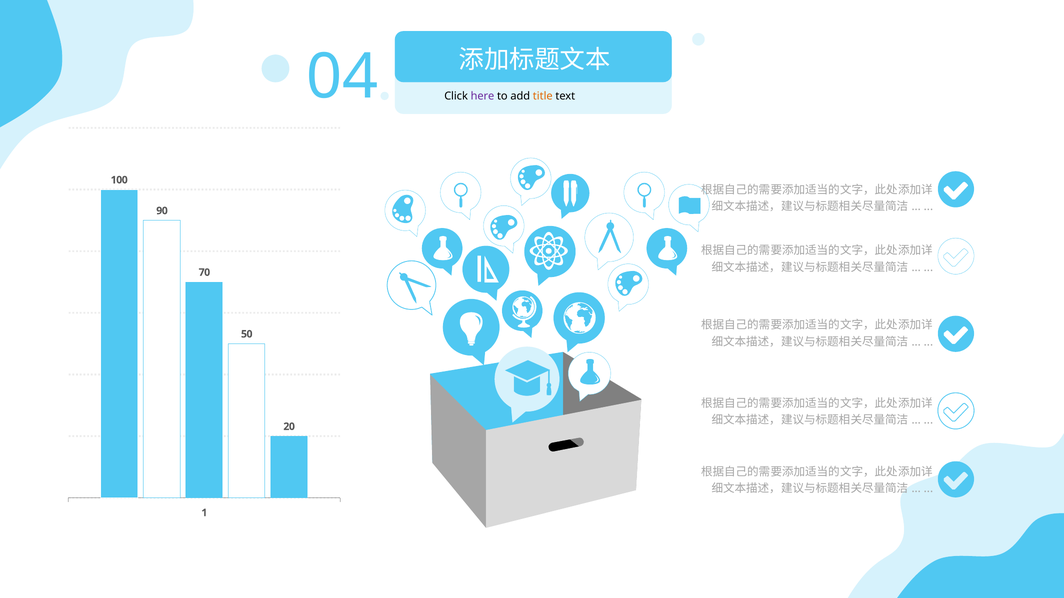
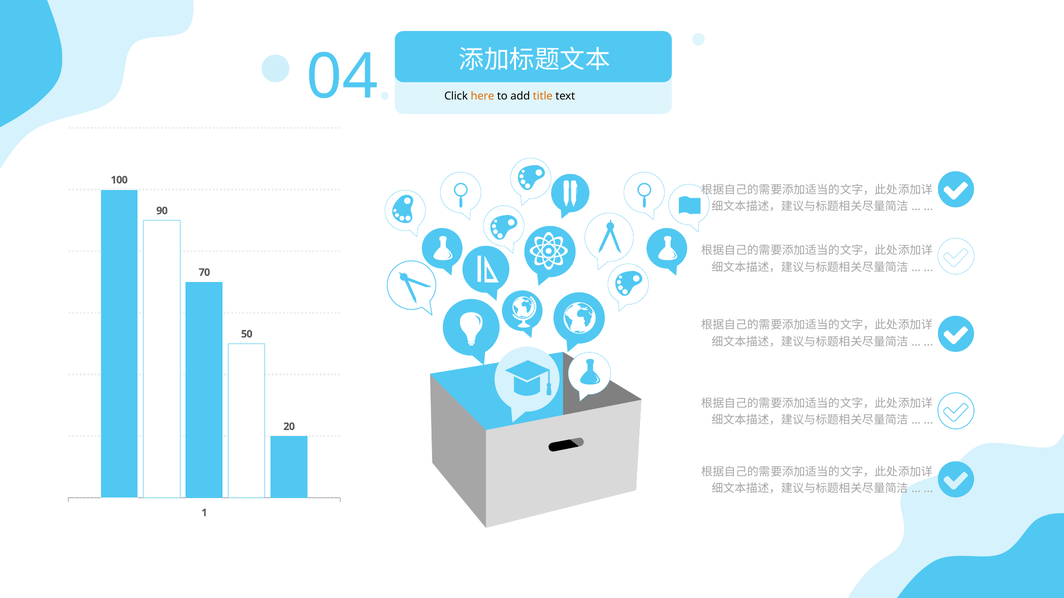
here colour: purple -> orange (482, 96)
